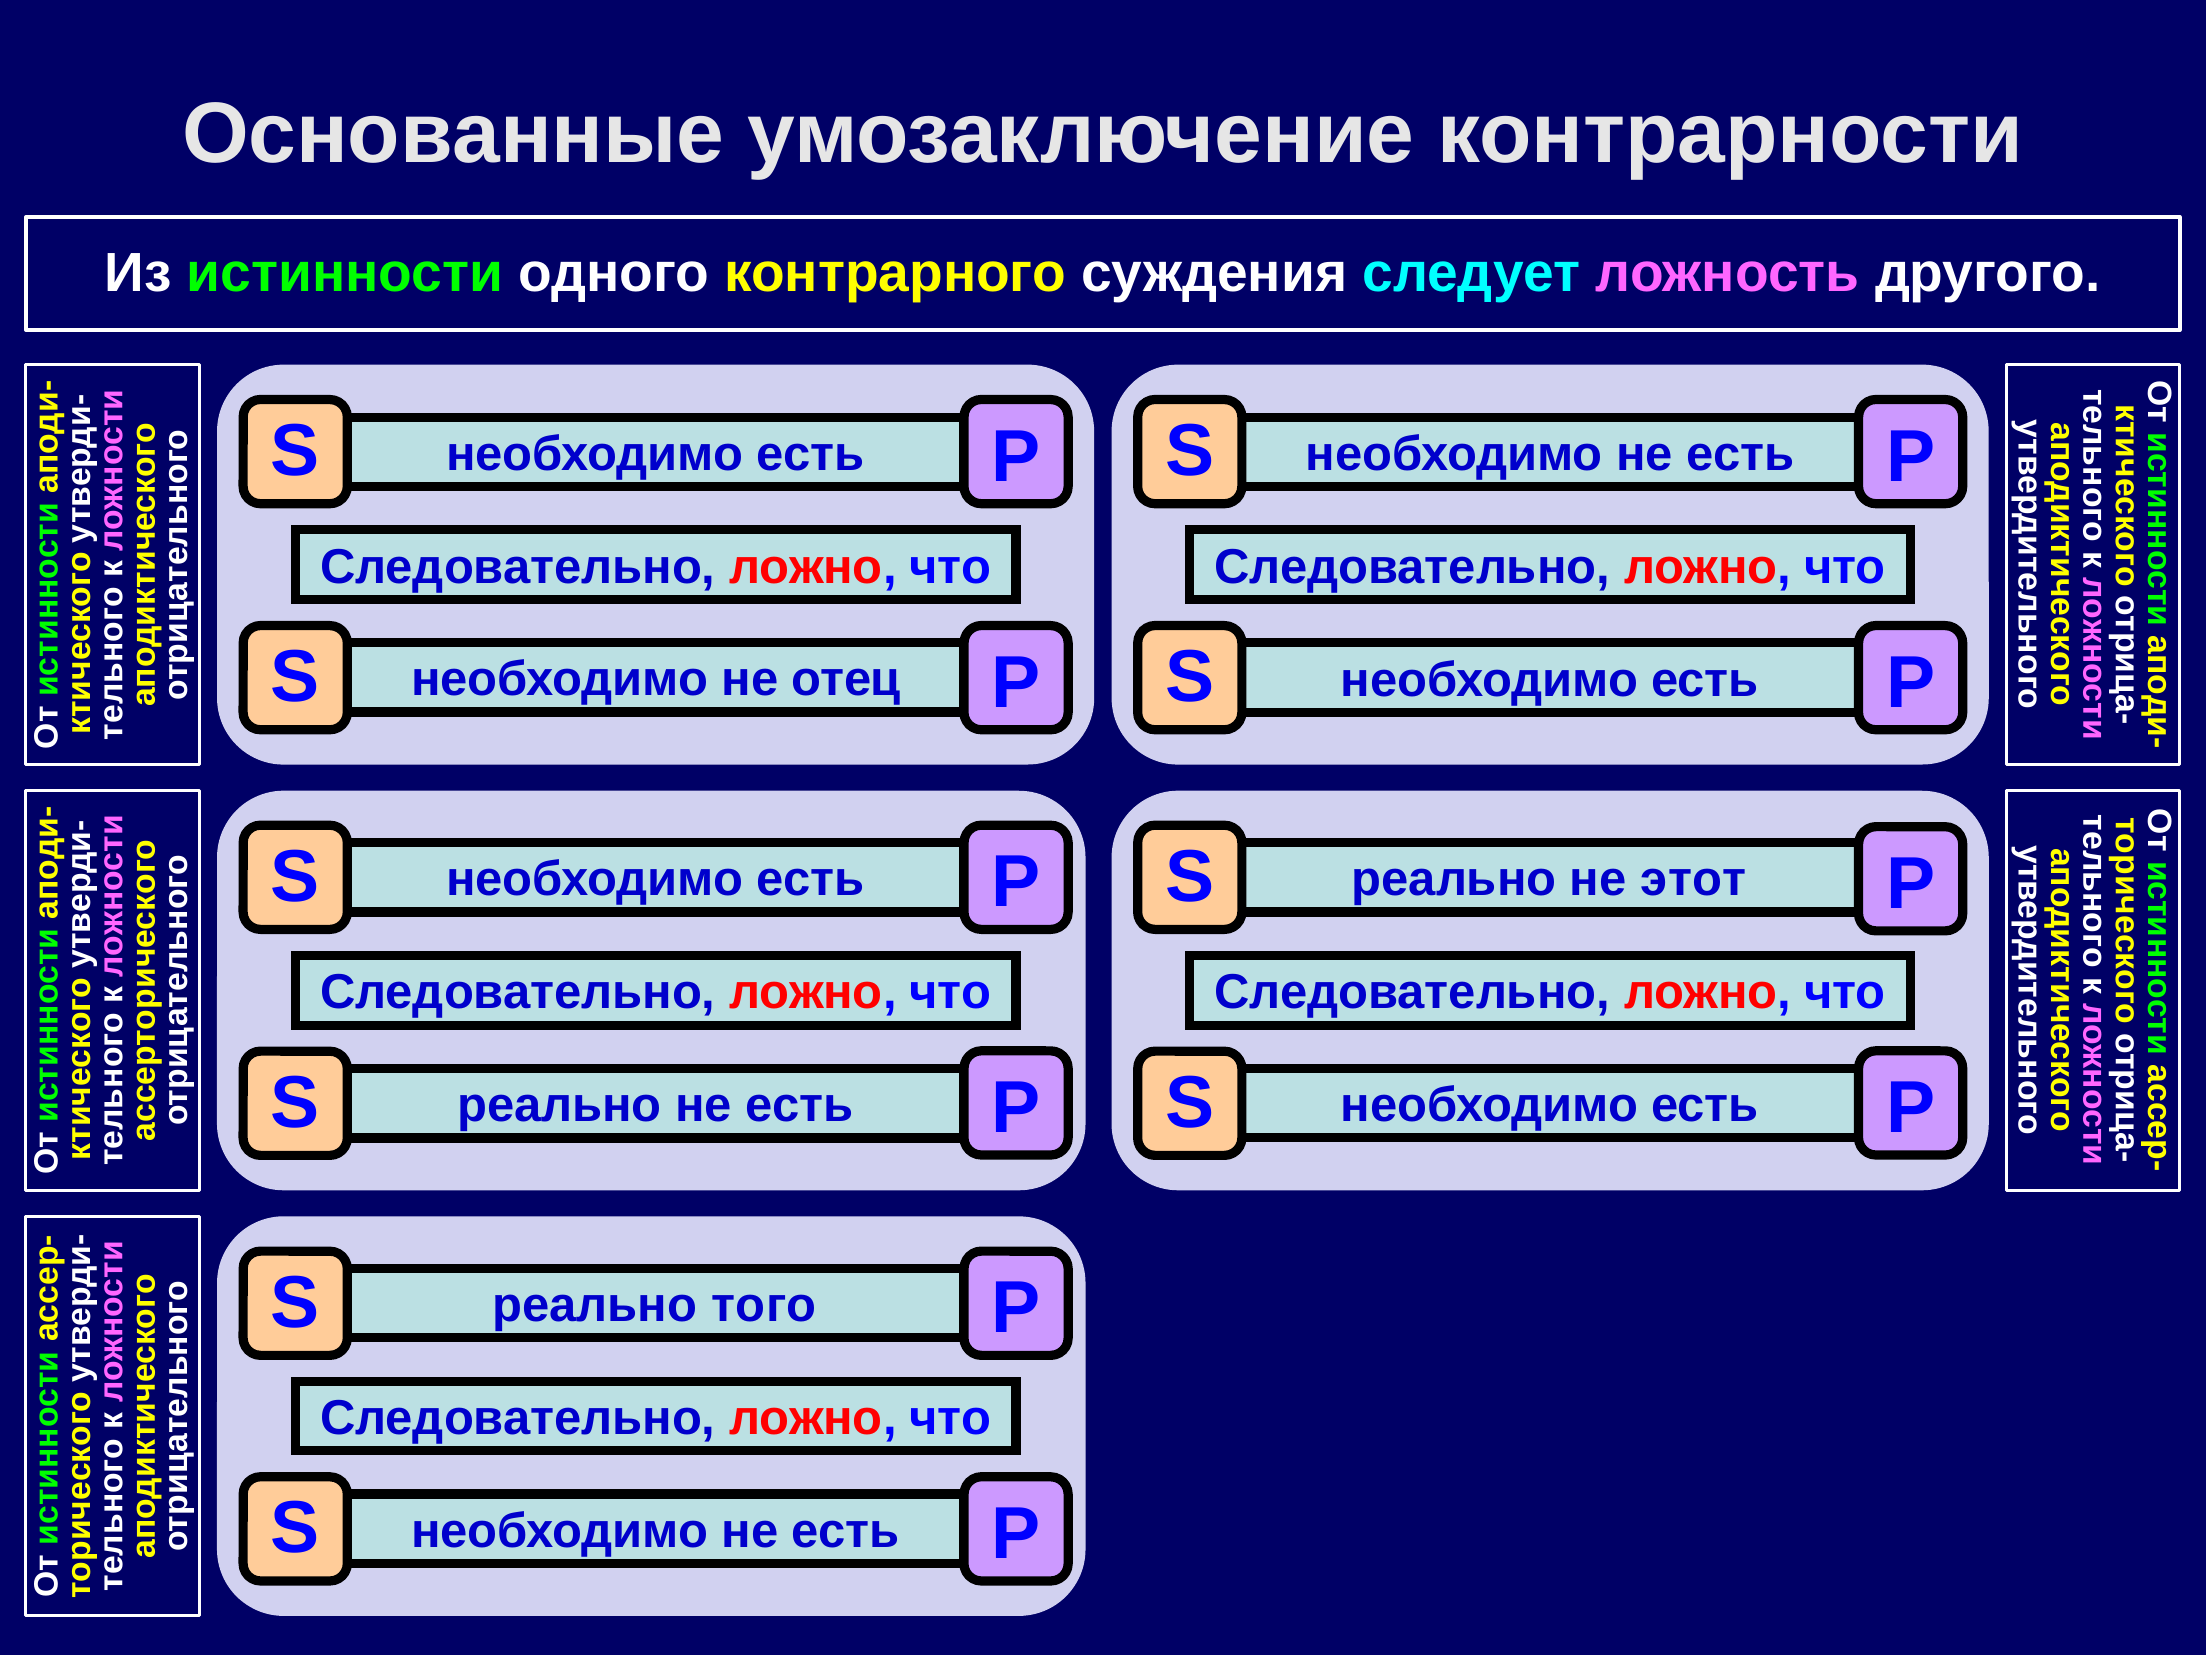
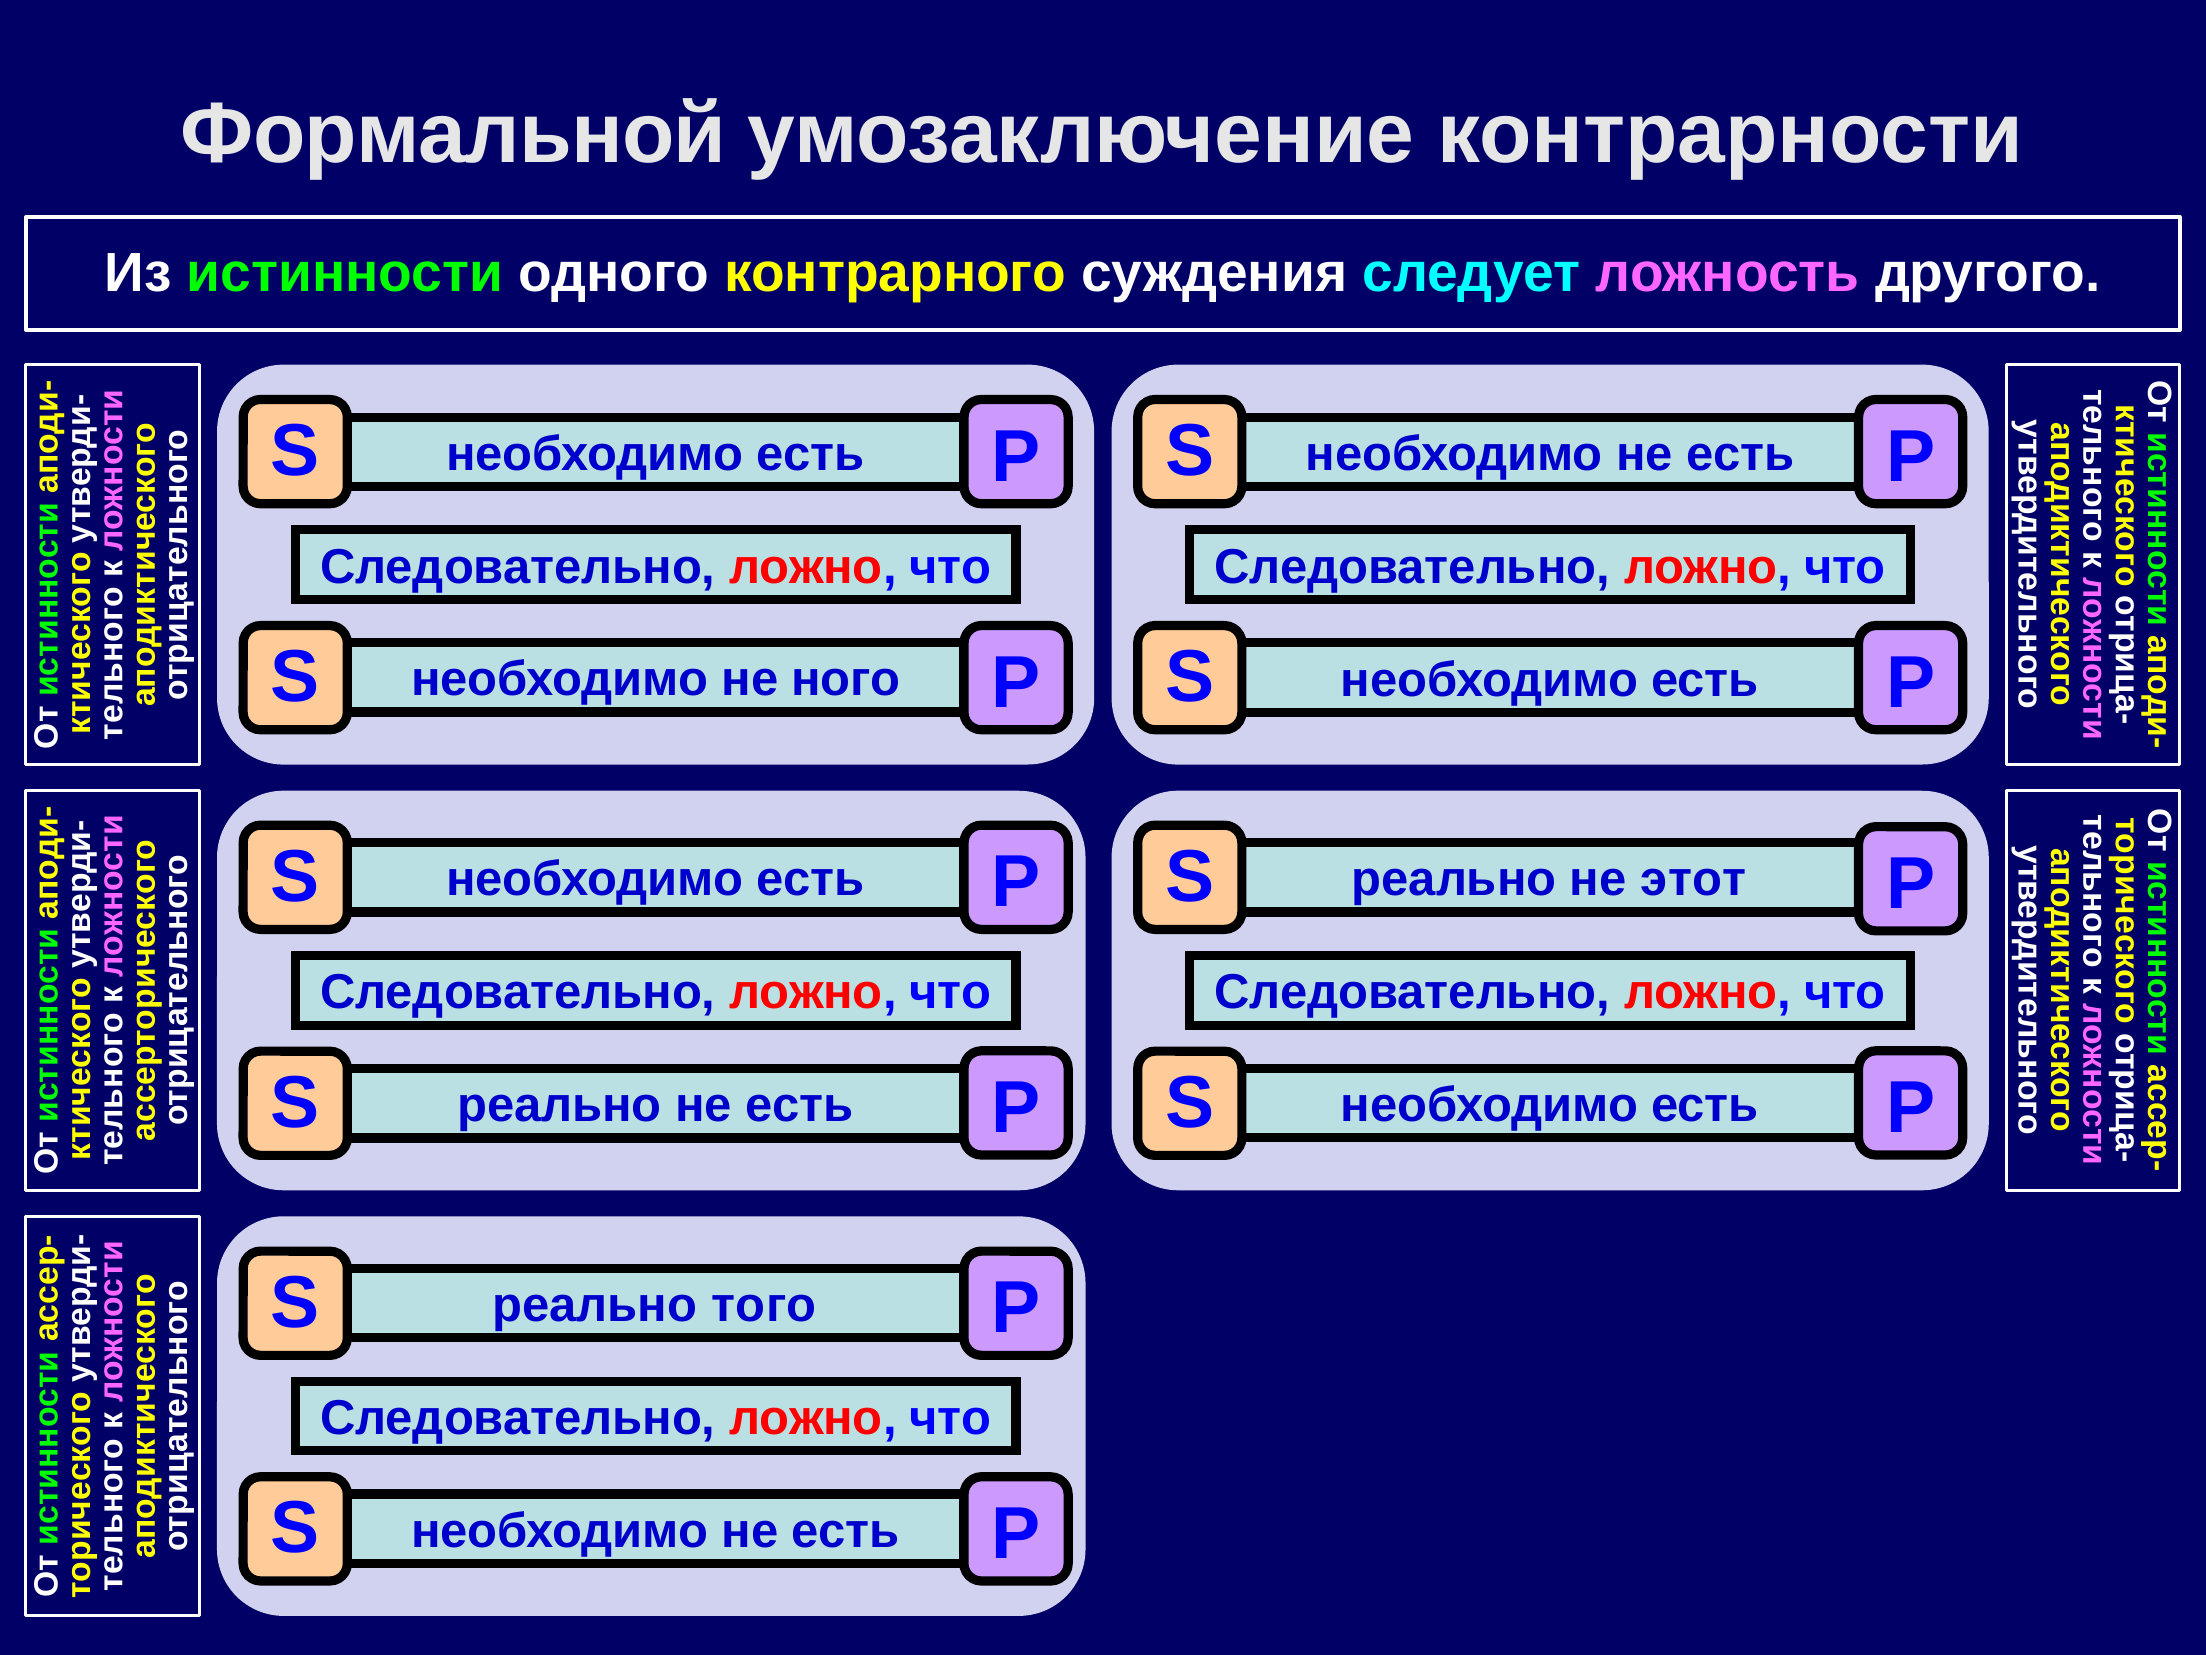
Основанные: Основанные -> Формальной (454, 134)
отец: отец -> ного (846, 680)
